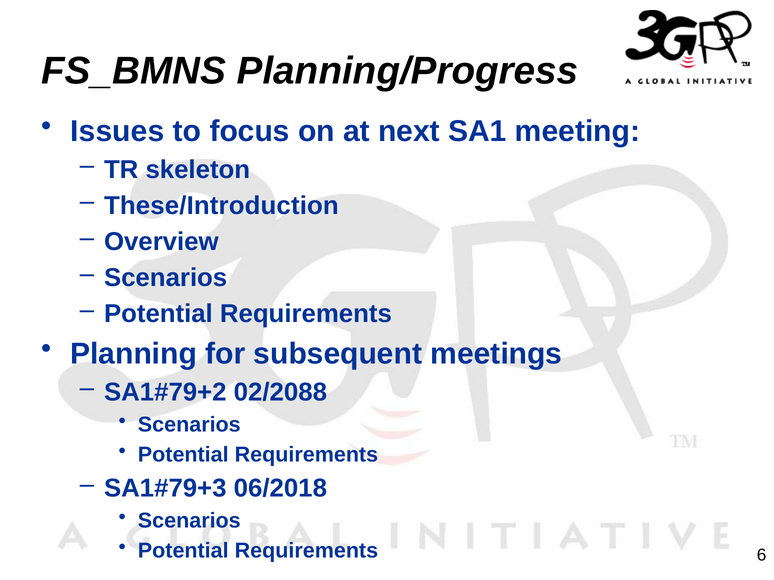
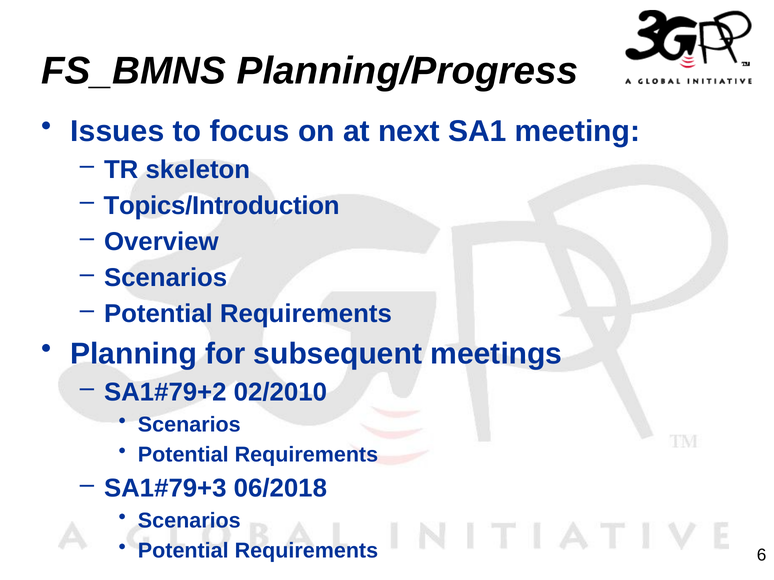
These/Introduction: These/Introduction -> Topics/Introduction (222, 206)
02/2088: 02/2088 -> 02/2010 (280, 392)
